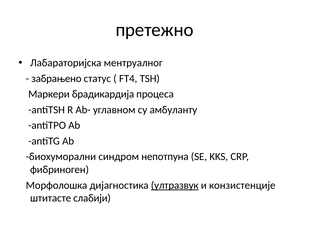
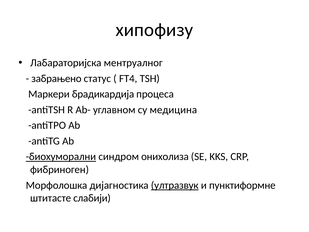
претежно: претежно -> хипофизу (154, 30)
амбуланту: амбуланту -> медицина (173, 110)
биохуморални underline: none -> present (61, 157)
непотпуна: непотпуна -> онихолиза (165, 157)
конзистенције: конзистенције -> пунктиформне (242, 185)
